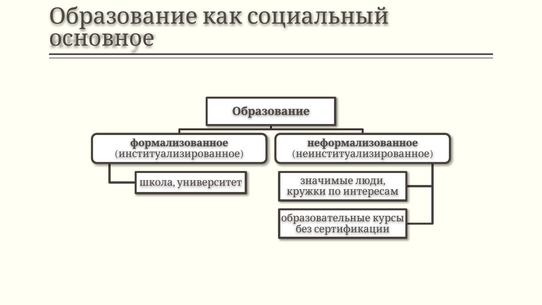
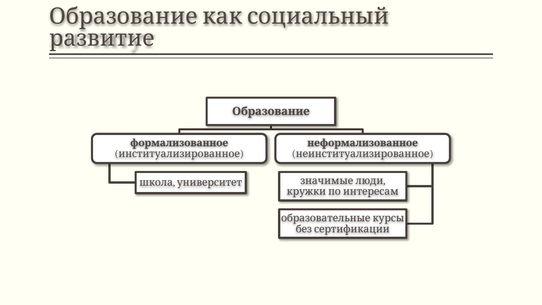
основное: основное -> развитие (102, 38)
